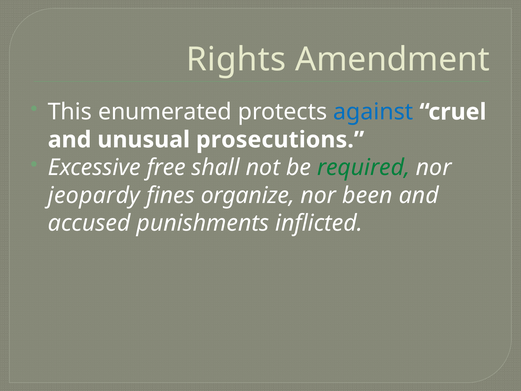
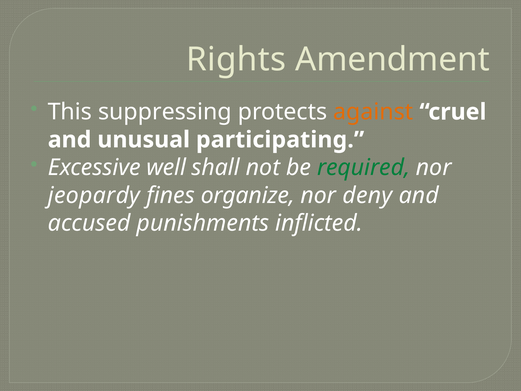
enumerated: enumerated -> suppressing (165, 112)
against colour: blue -> orange (373, 112)
prosecutions: prosecutions -> participating (280, 140)
free: free -> well (166, 167)
been: been -> deny (367, 195)
